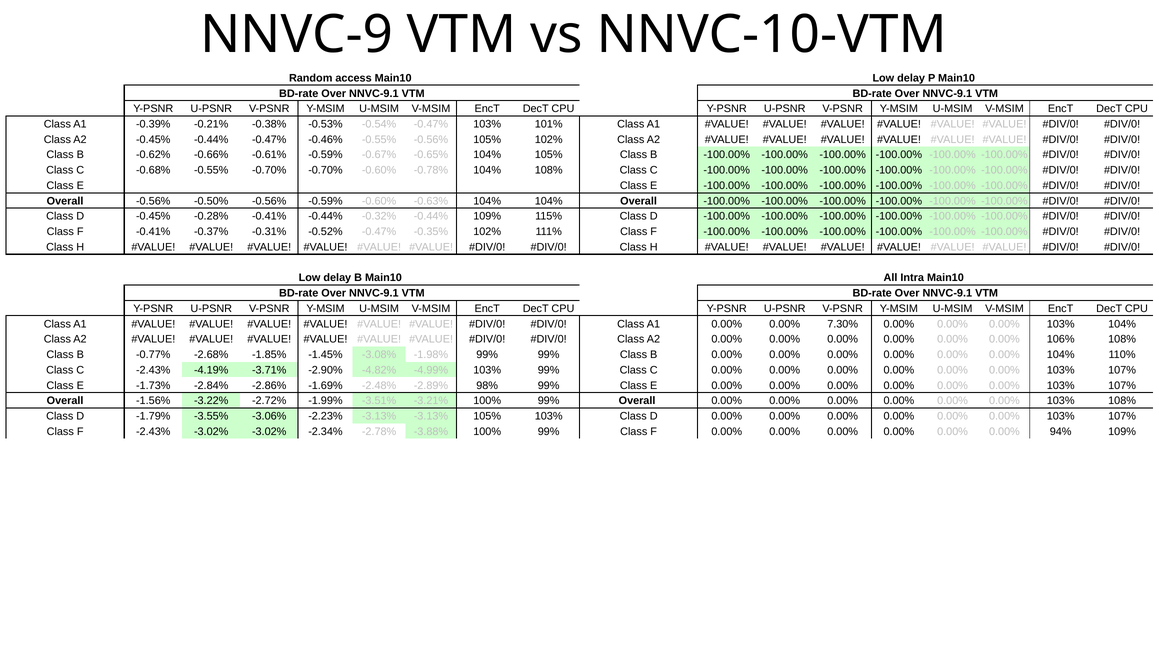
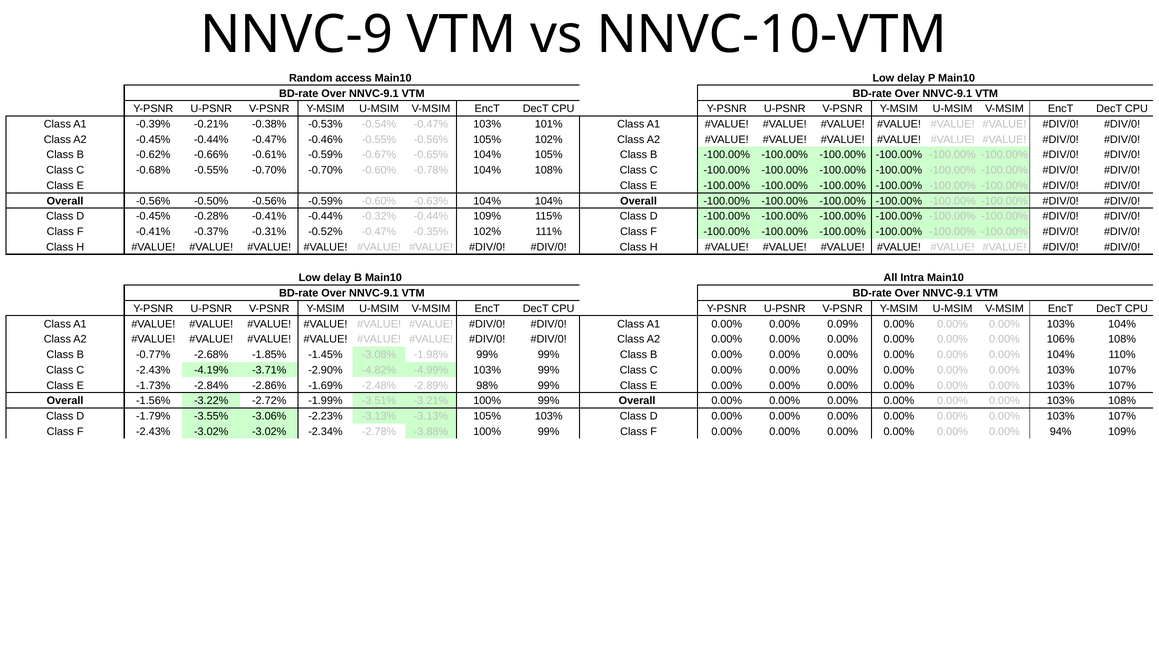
7.30%: 7.30% -> 0.09% (843, 324)
